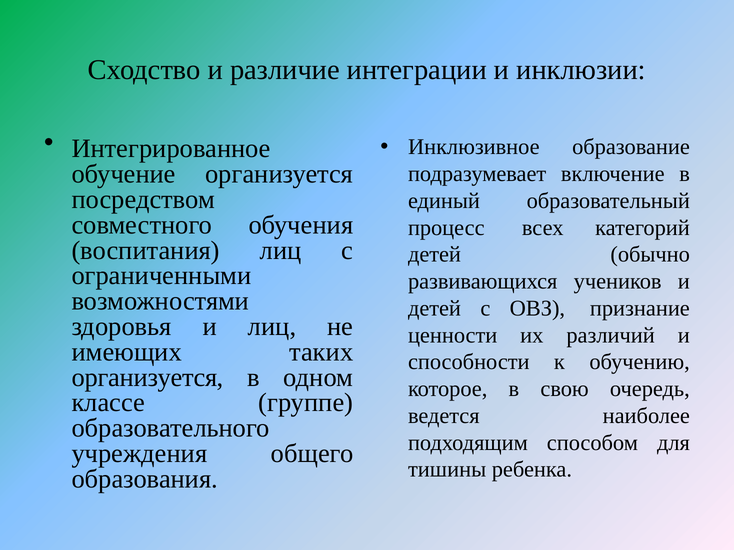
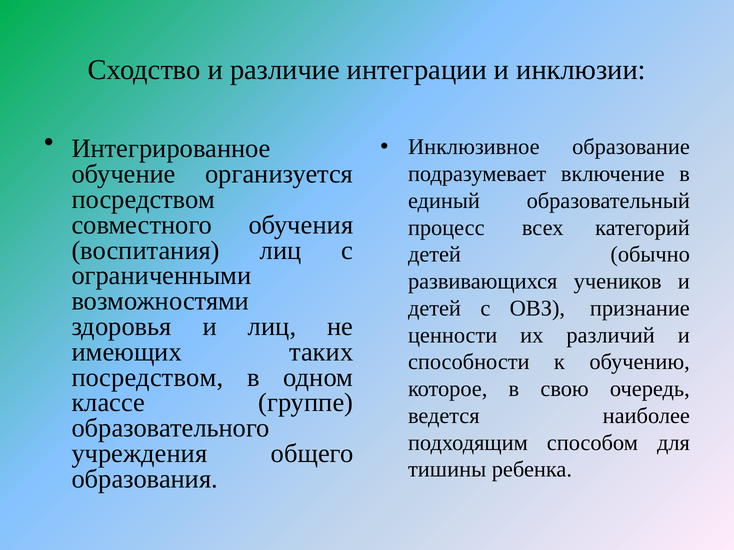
организуется: организуется -> посредством (147, 378)
